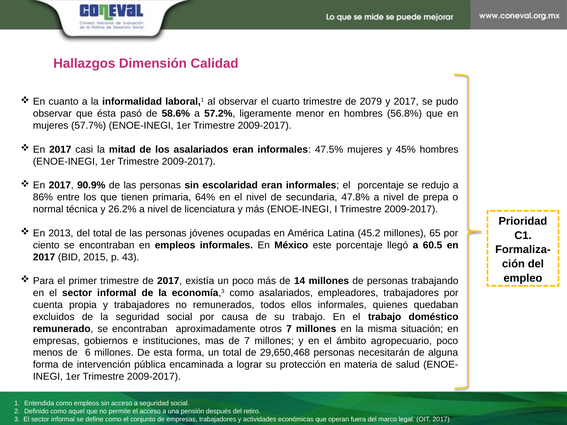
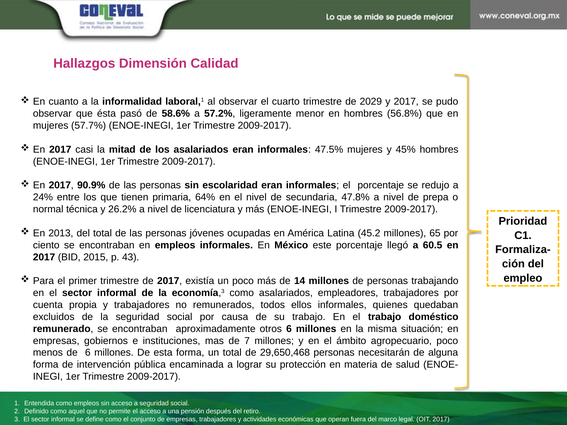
2079: 2079 -> 2029 (371, 102)
86%: 86% -> 24% (43, 197)
otros 7: 7 -> 6 (289, 329)
